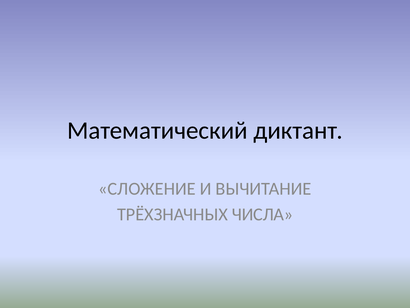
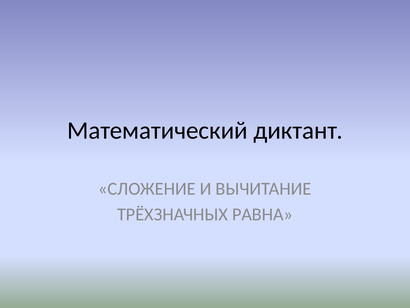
ЧИСЛА: ЧИСЛА -> РАВНА (262, 214)
